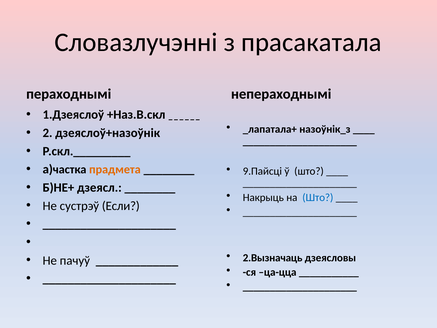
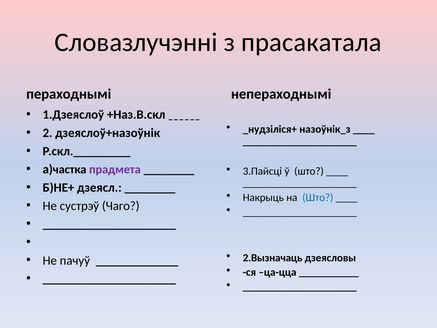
_лапатала+: _лапатала+ -> _нудзіліся+ (270, 129)
прадмета colour: orange -> purple (115, 169)
9.Пайсці: 9.Пайсці -> 3.Пайсці (262, 171)
Если: Если -> Чаго (121, 206)
